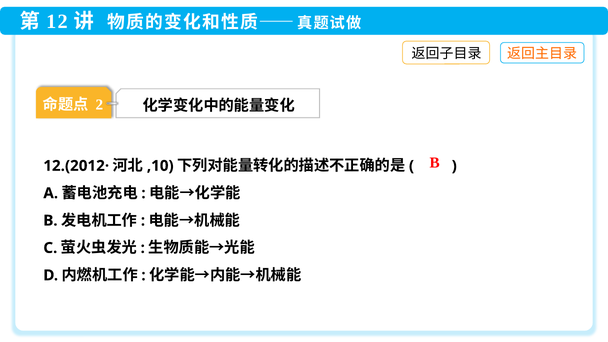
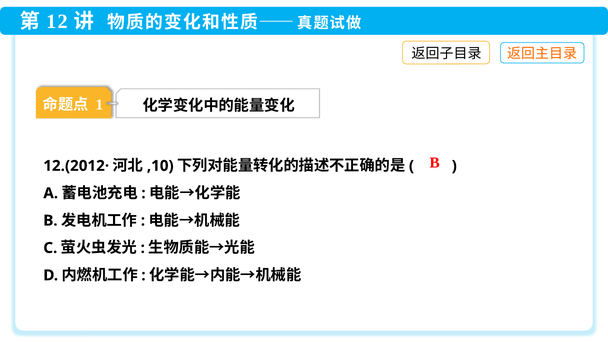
2: 2 -> 1 (99, 104)
